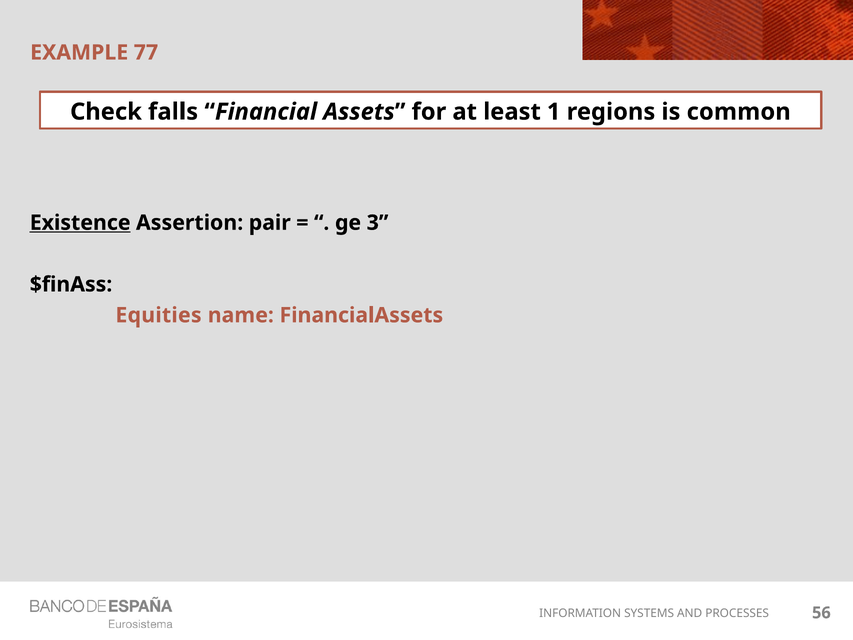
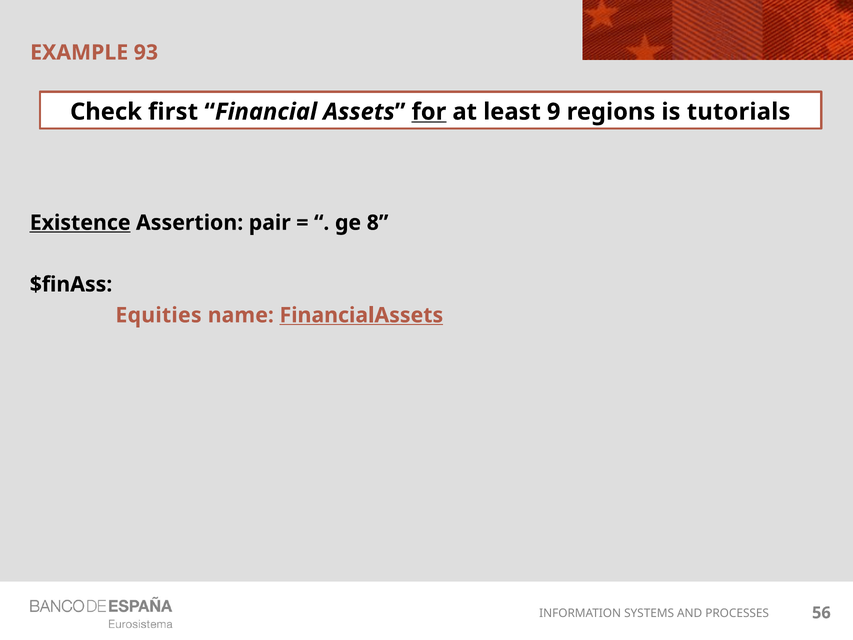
77: 77 -> 93 (146, 53)
falls: falls -> first (173, 112)
for underline: none -> present (429, 112)
1: 1 -> 9 (554, 112)
common: common -> tutorials (739, 112)
3: 3 -> 8 (378, 223)
FinancialAssets underline: none -> present (361, 315)
